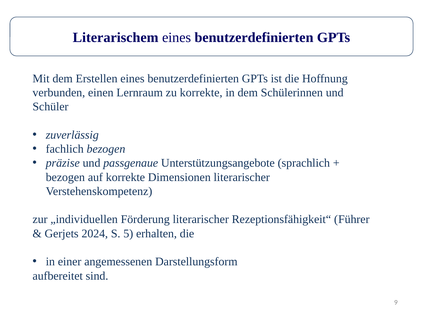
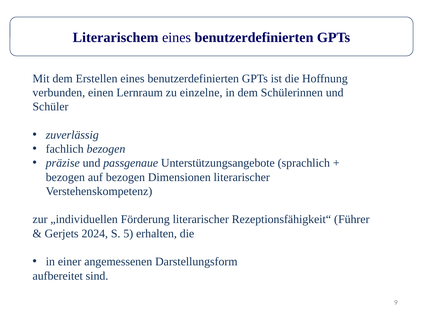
zu korrekte: korrekte -> einzelne (201, 93)
auf korrekte: korrekte -> bezogen (125, 177)
